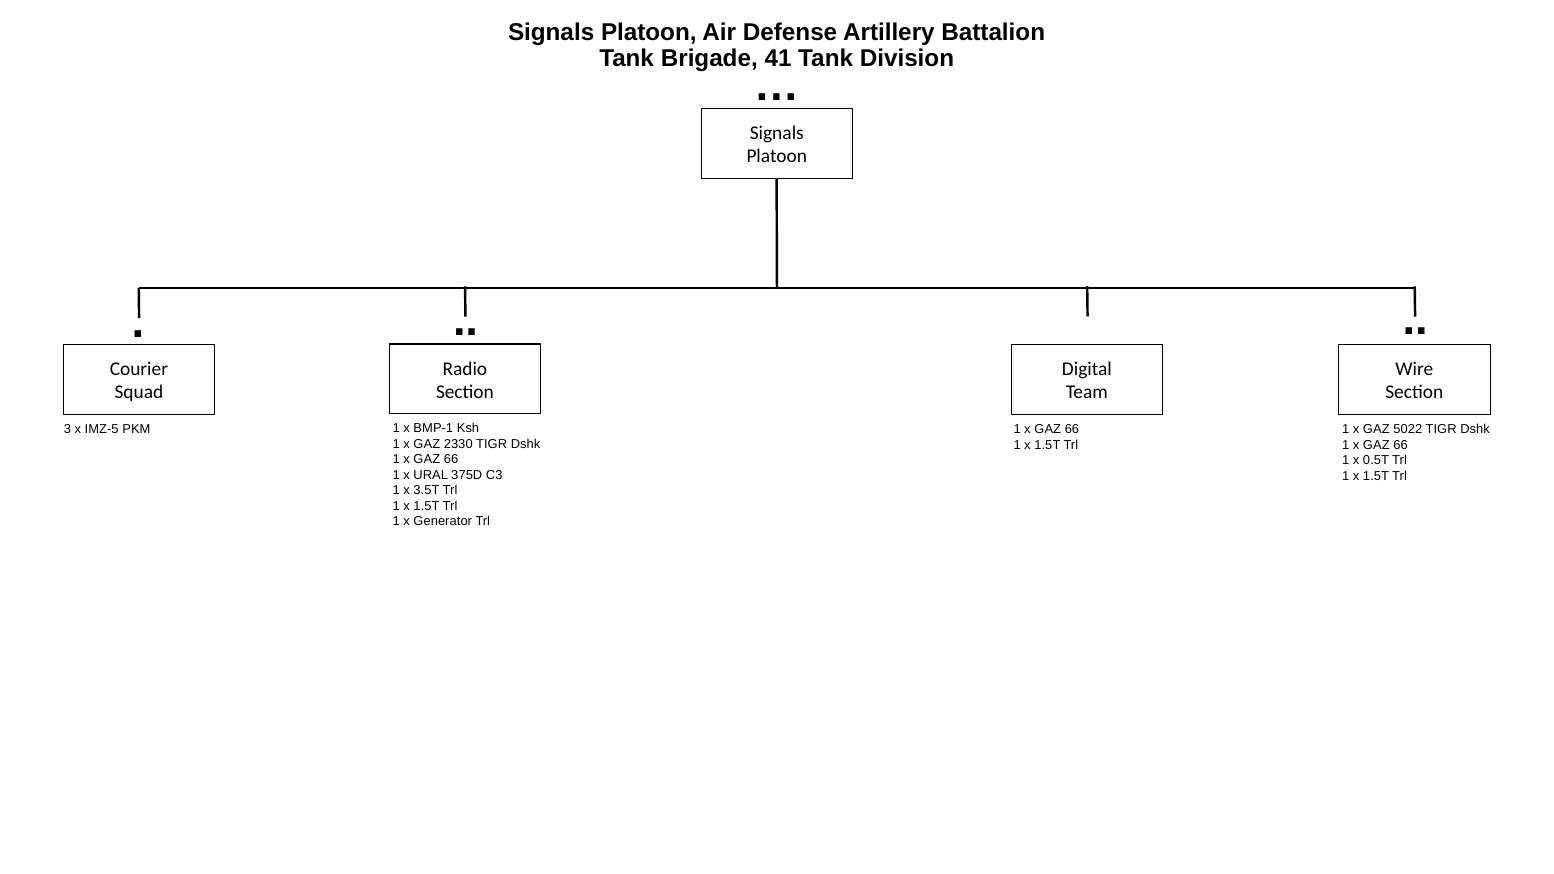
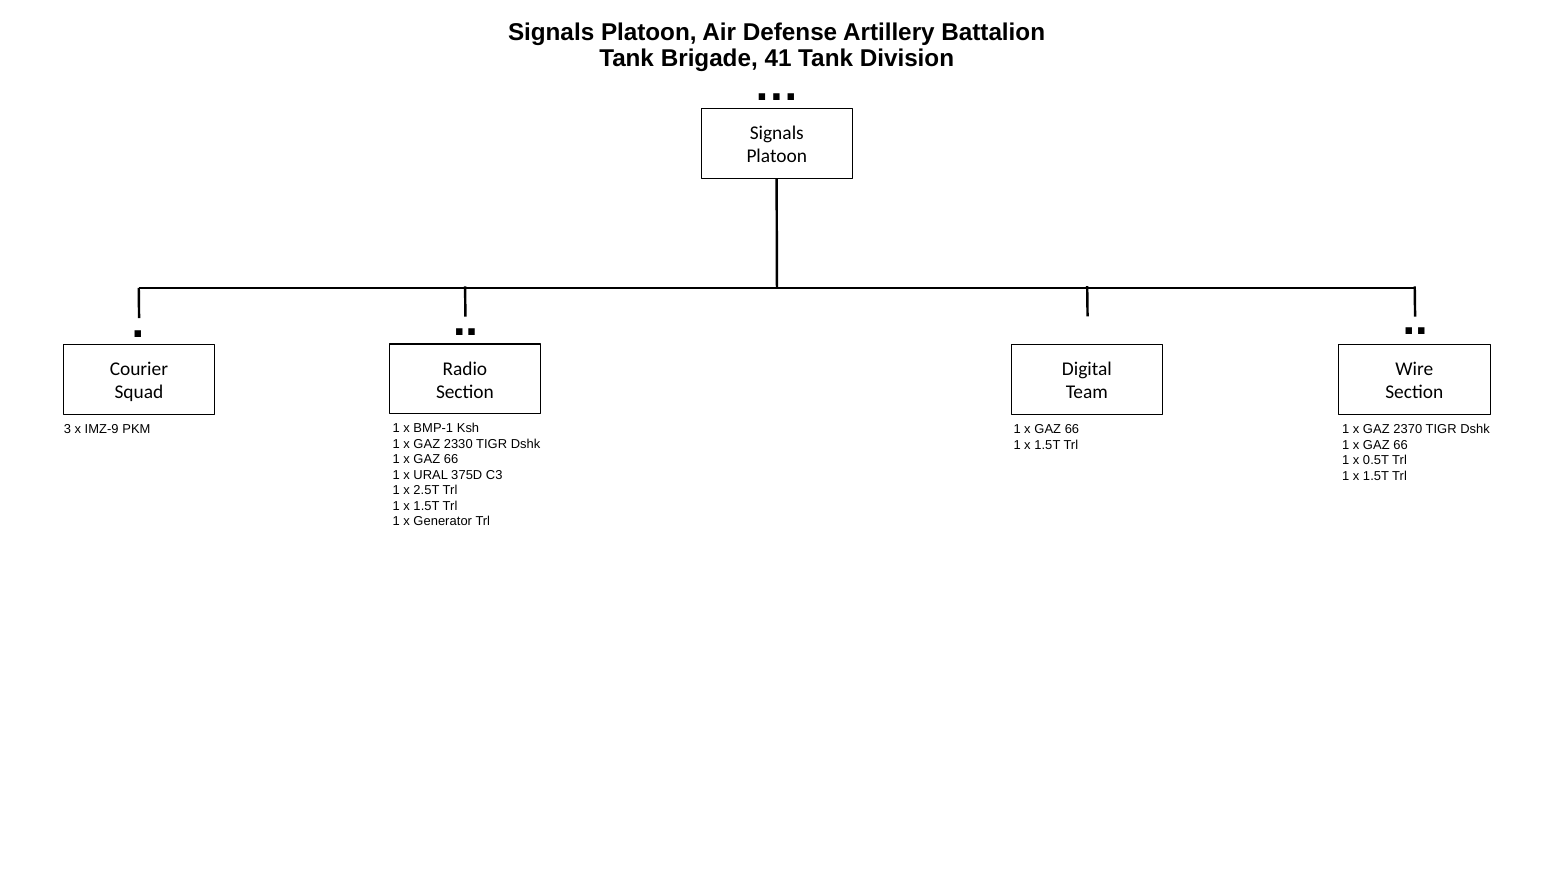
IMZ-5: IMZ-5 -> IMZ-9 (102, 430)
5022: 5022 -> 2370 (1408, 430)
3.5T: 3.5T -> 2.5T (426, 490)
